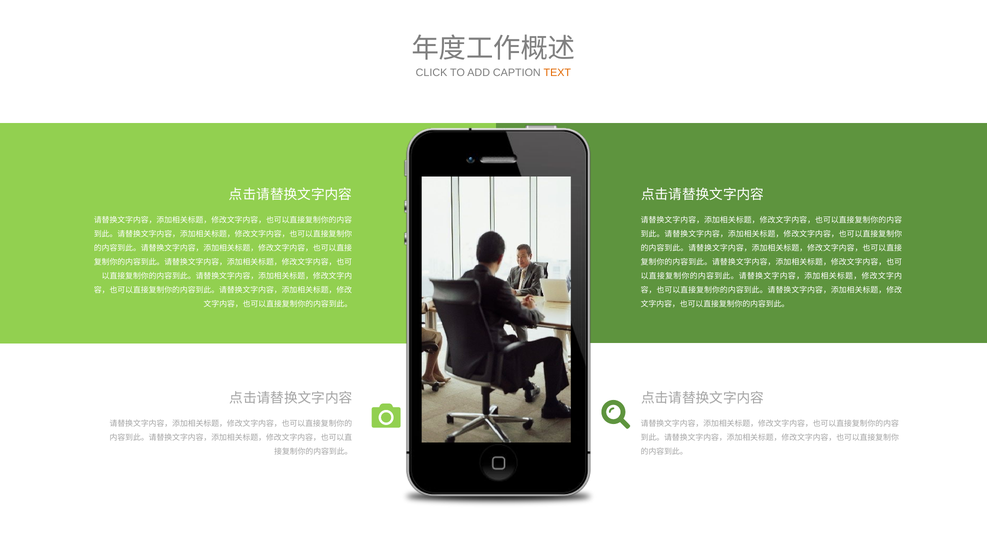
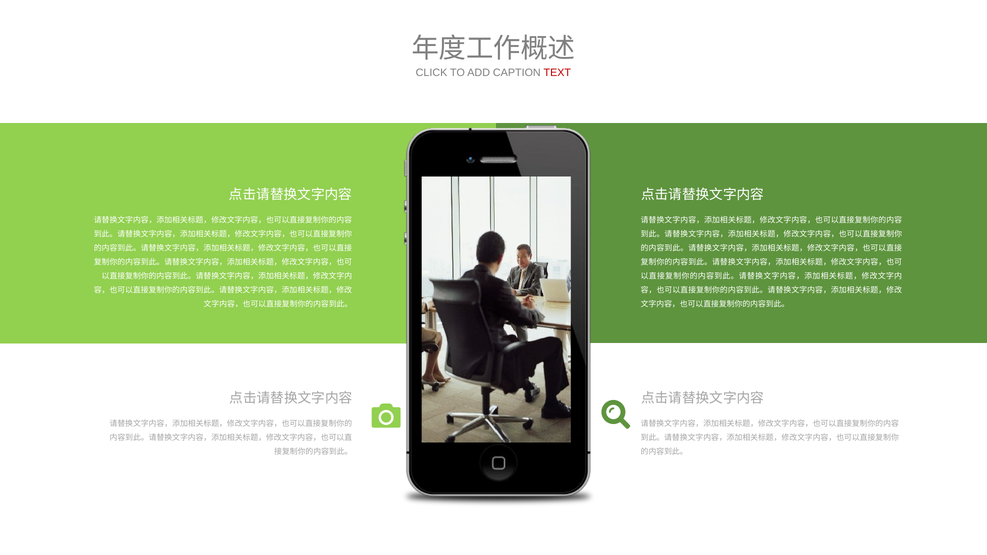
TEXT colour: orange -> red (557, 73)
